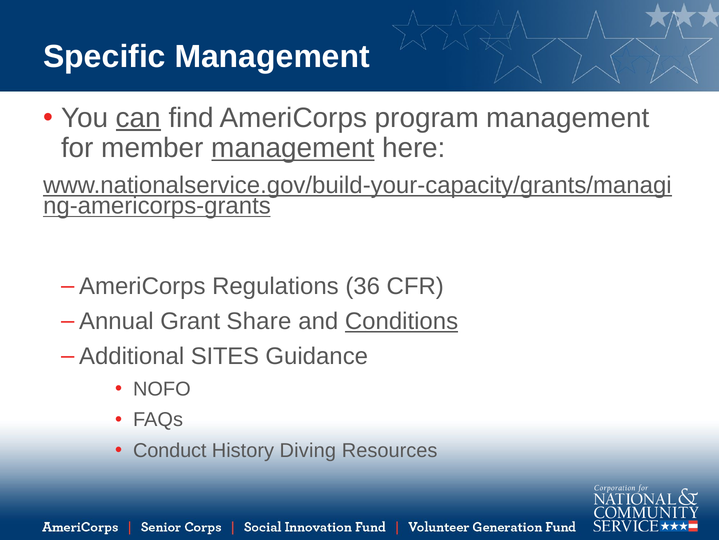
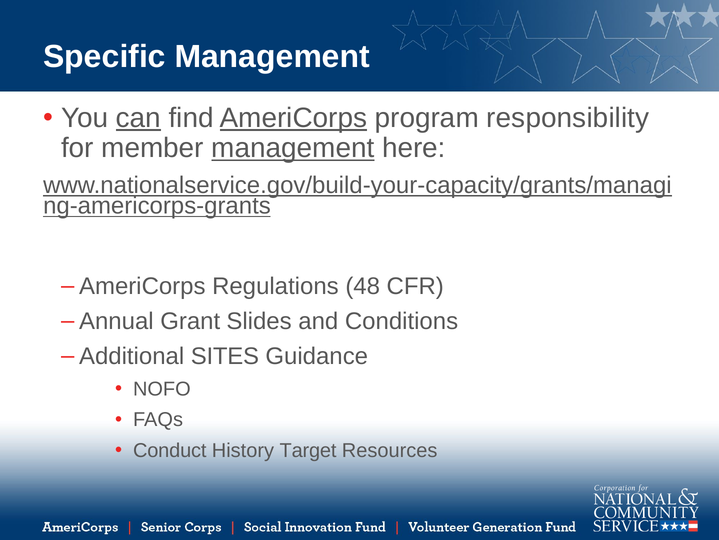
AmeriCorps underline: none -> present (293, 118)
program management: management -> responsibility (568, 118)
36: 36 -> 48 (363, 286)
Share: Share -> Slides (259, 321)
Conditions underline: present -> none (402, 321)
Diving: Diving -> Target (308, 450)
